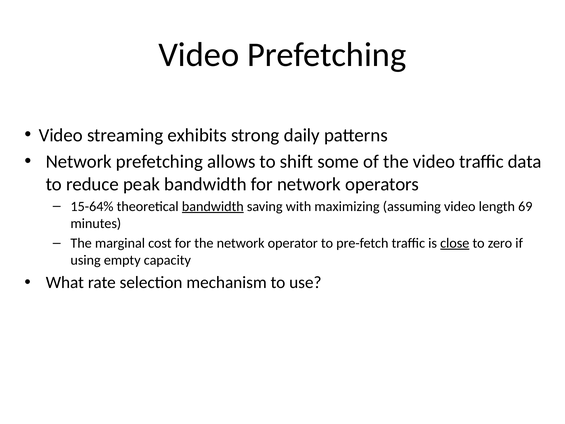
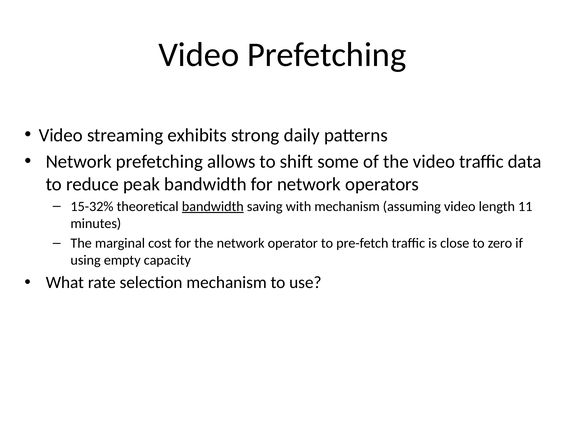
15-64%: 15-64% -> 15-32% (92, 206)
with maximizing: maximizing -> mechanism (347, 206)
69: 69 -> 11 (525, 206)
close underline: present -> none (455, 243)
